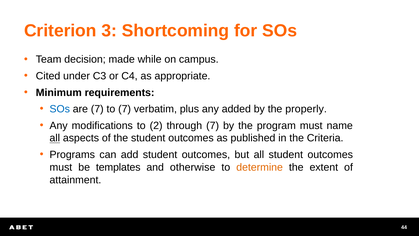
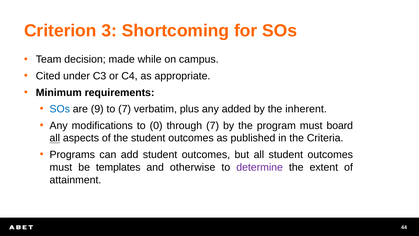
are 7: 7 -> 9 (97, 109)
properly: properly -> inherent (306, 109)
2: 2 -> 0 (156, 125)
name: name -> board (340, 125)
determine colour: orange -> purple (260, 167)
